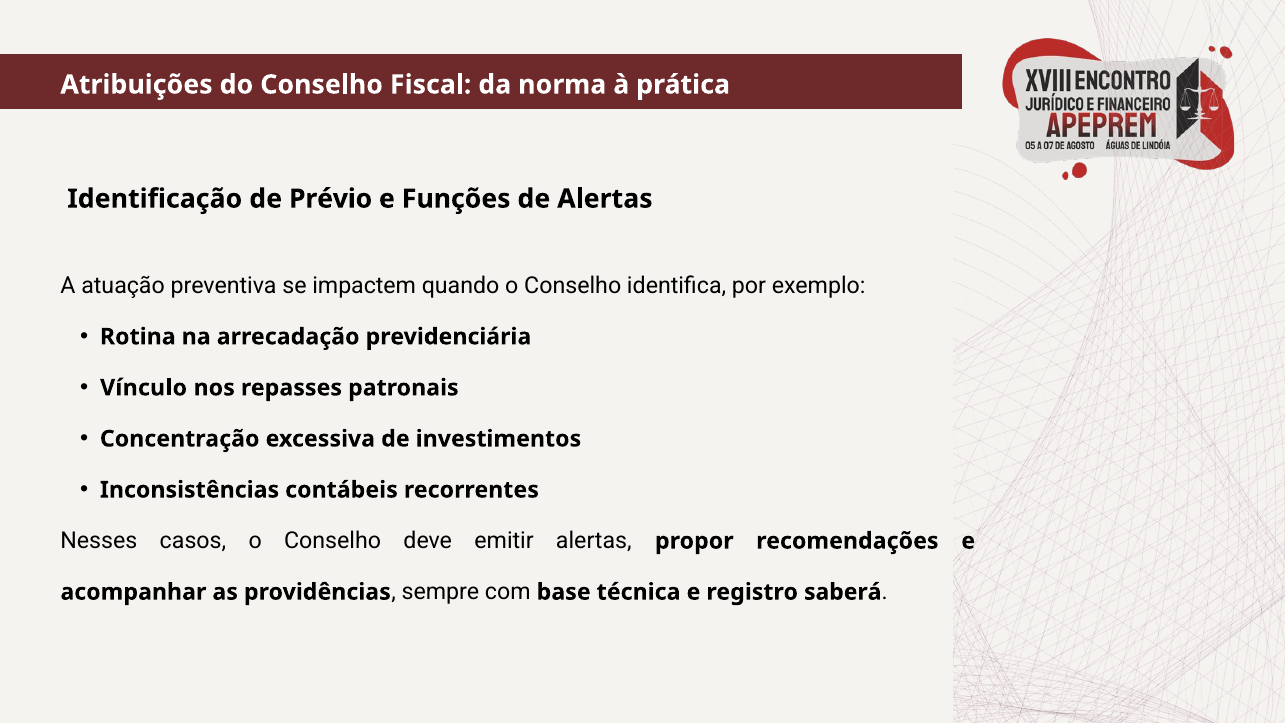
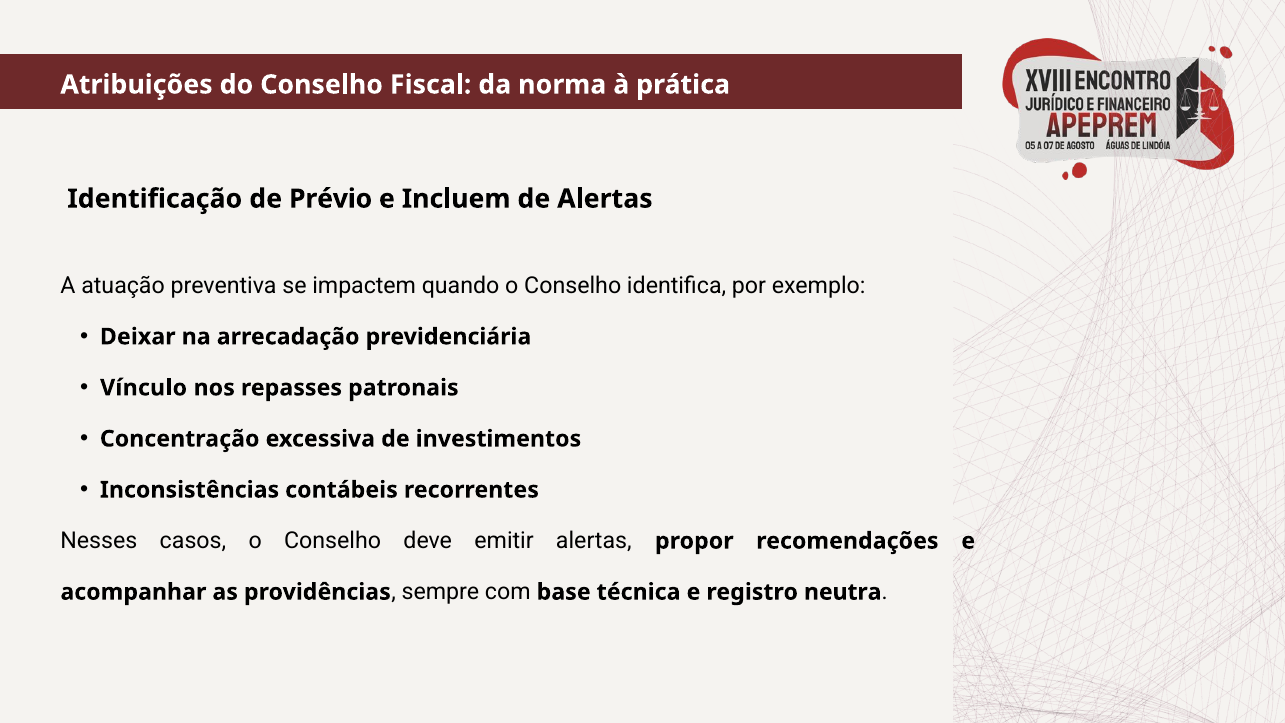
Funções: Funções -> Incluem (456, 199)
Rotina: Rotina -> Deixar (138, 337)
saberá: saberá -> neutra (843, 592)
